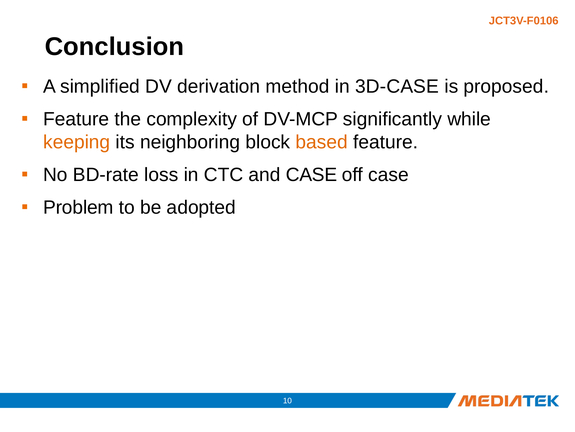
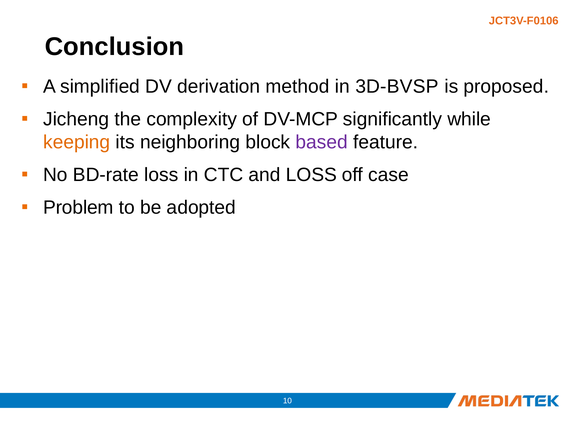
3D-CASE: 3D-CASE -> 3D-BVSP (397, 86)
Feature: Feature -> Jicheng (76, 119)
based colour: orange -> purple (322, 142)
and CASE: CASE -> LOSS (311, 175)
